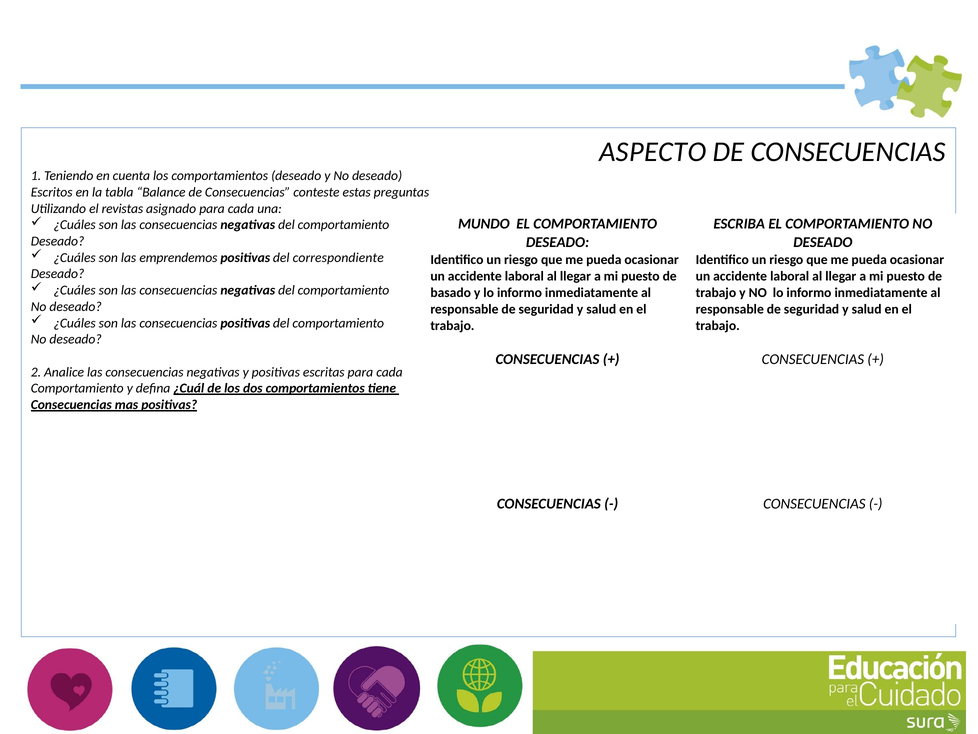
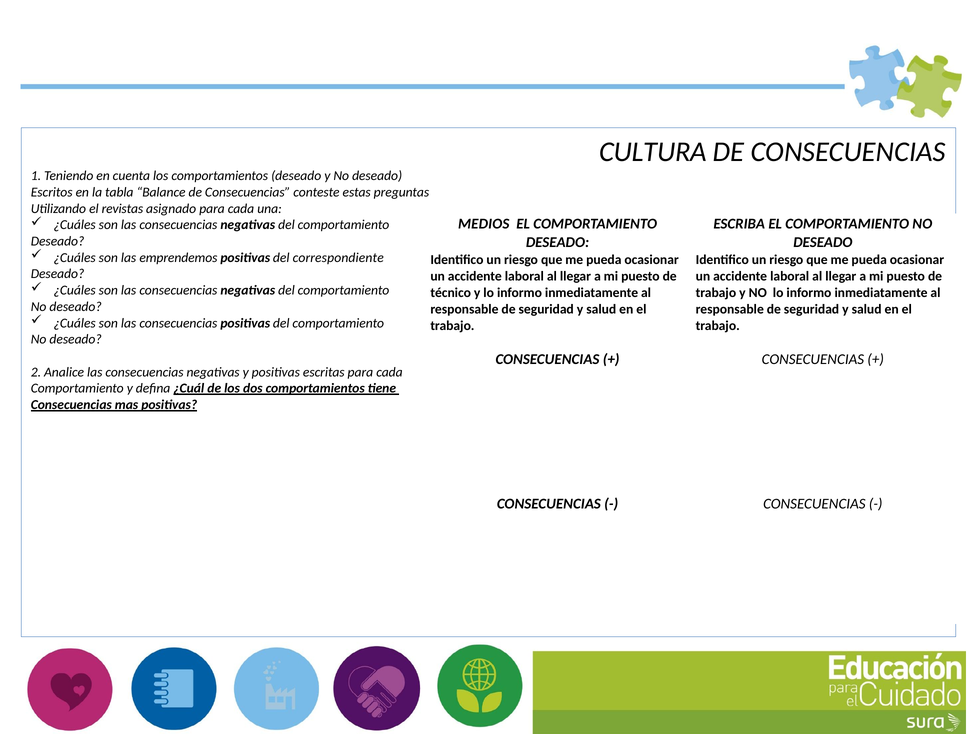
ASPECTO: ASPECTO -> CULTURA (653, 152)
MUNDO: MUNDO -> MEDIOS (484, 224)
basado: basado -> técnico (451, 292)
